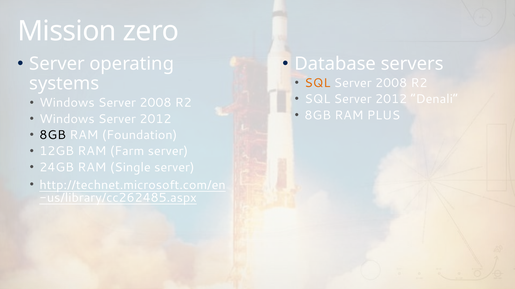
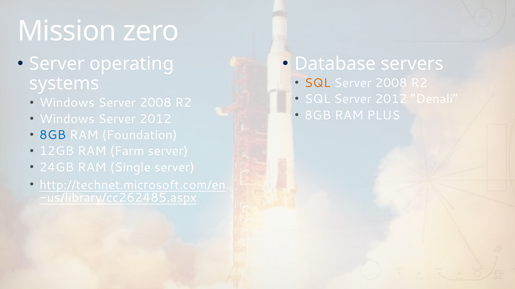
8GB colour: black -> blue (53, 135)
